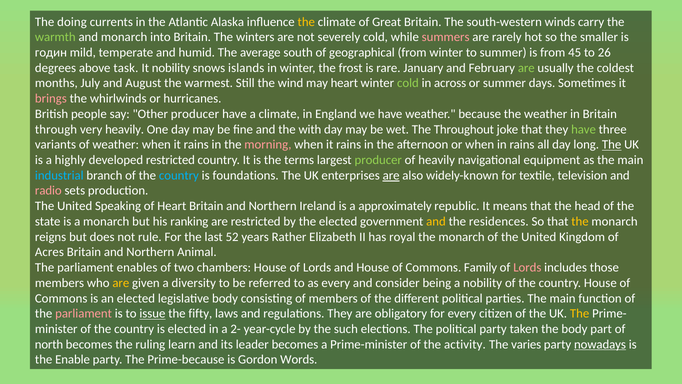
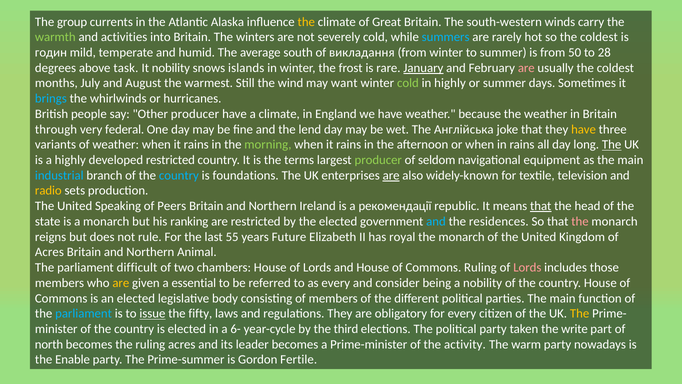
doing: doing -> group (72, 22)
and monarch: monarch -> activities (124, 37)
summers colour: pink -> light blue (446, 37)
so the smaller: smaller -> coldest (599, 37)
geographical: geographical -> викладання (362, 52)
45: 45 -> 50 (575, 52)
26: 26 -> 28 (604, 52)
January underline: none -> present (423, 68)
are colour: light green -> pink (526, 68)
may heart: heart -> want (344, 83)
in across: across -> highly (450, 83)
brings colour: pink -> light blue (51, 99)
very heavily: heavily -> federal (125, 129)
with: with -> lend (310, 129)
Throughout: Throughout -> Англійська (464, 129)
have colour: light green -> yellow (584, 129)
morning colour: pink -> light green (268, 145)
of heavily: heavily -> seldom (437, 160)
radio colour: pink -> yellow (48, 191)
of Heart: Heart -> Peers (172, 206)
approximately: approximately -> рекомендації (395, 206)
that underline: none -> present (541, 206)
and colour: yellow -> light blue (436, 221)
the colour: yellow -> pink (580, 221)
52: 52 -> 55 (232, 237)
Rather: Rather -> Future (289, 237)
enables: enables -> difficult (137, 267)
Commons Family: Family -> Ruling (480, 267)
diversity: diversity -> essential (194, 283)
parliament colour: pink -> light blue (84, 313)
2-: 2- -> 6- (236, 329)
such: such -> third (346, 329)
the body: body -> write (574, 329)
ruling learn: learn -> acres (182, 344)
varies: varies -> warm (526, 344)
nowadays underline: present -> none (600, 344)
Prime-because: Prime-because -> Prime-summer (186, 359)
Words: Words -> Fertile (299, 359)
